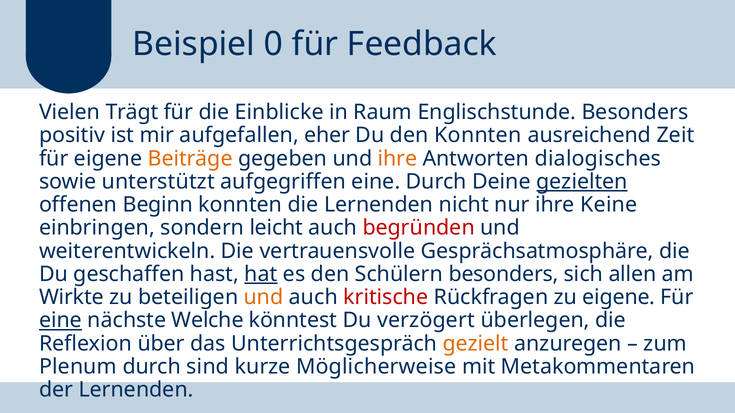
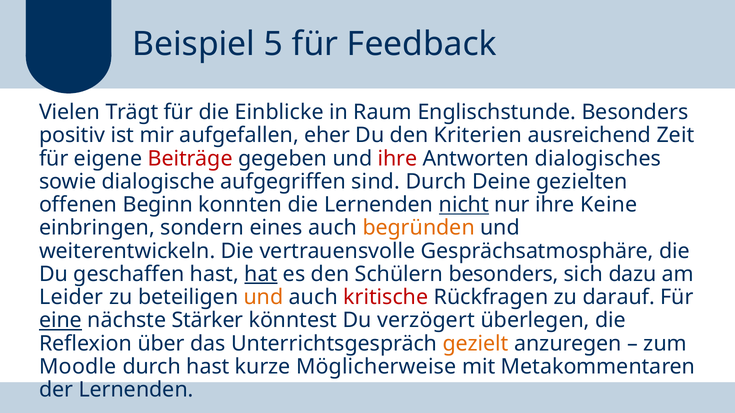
0: 0 -> 5 (274, 44)
den Konnten: Konnten -> Kriterien (478, 136)
Beiträge colour: orange -> red (190, 159)
ihre colour: orange -> red (397, 159)
unterstützt: unterstützt -> dialogische (158, 182)
aufgegriffen eine: eine -> sind (376, 182)
gezielten underline: present -> none (582, 182)
nicht underline: none -> present (464, 205)
leicht: leicht -> eines (276, 228)
begründen colour: red -> orange (419, 228)
allen: allen -> dazu (632, 274)
Wirkte: Wirkte -> Leider (71, 298)
zu eigene: eigene -> darauf (619, 298)
Welche: Welche -> Stärker (208, 321)
Plenum: Plenum -> Moodle (78, 367)
durch sind: sind -> hast (208, 367)
